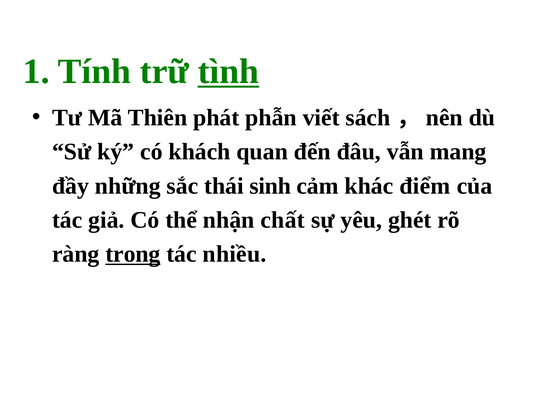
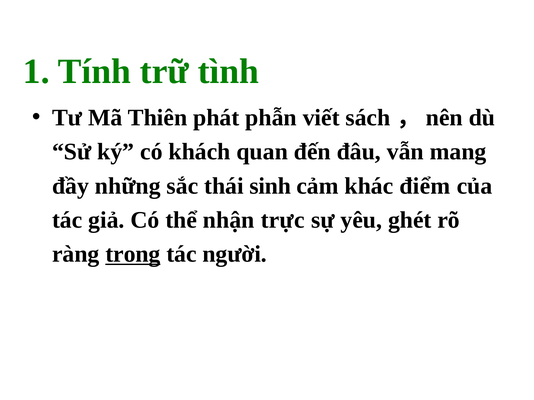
tình underline: present -> none (228, 71)
chất: chất -> trực (283, 220)
nhiều: nhiều -> người (235, 254)
